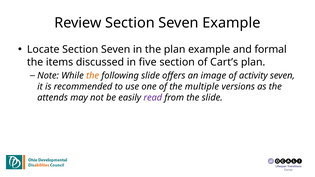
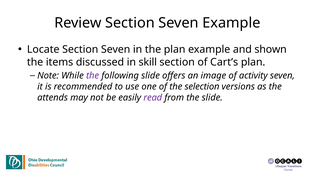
formal: formal -> shown (271, 50)
five: five -> skill (148, 62)
the colour: orange -> purple (93, 76)
multiple: multiple -> selection (202, 87)
